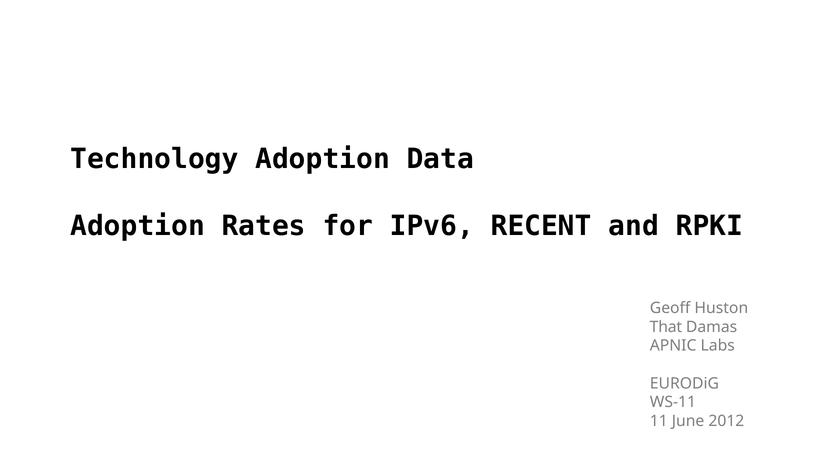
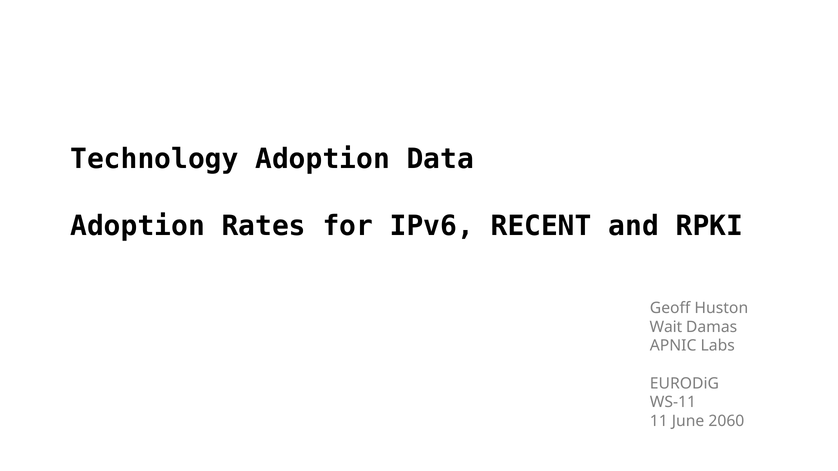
That: That -> Wait (666, 327)
2012: 2012 -> 2060 (726, 421)
